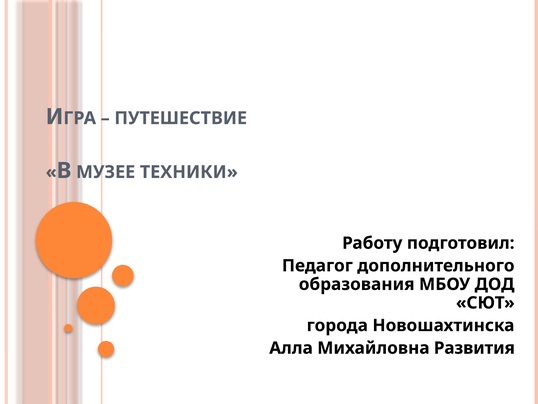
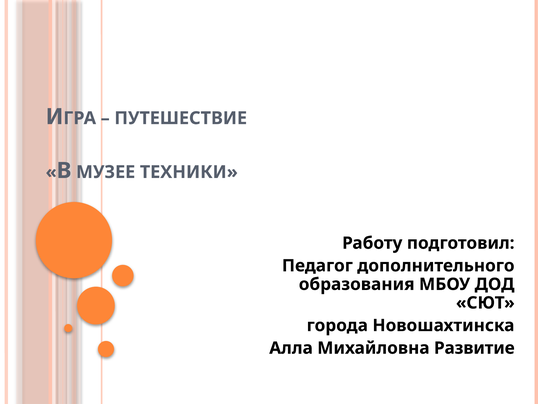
Развития: Развития -> Развитие (474, 348)
